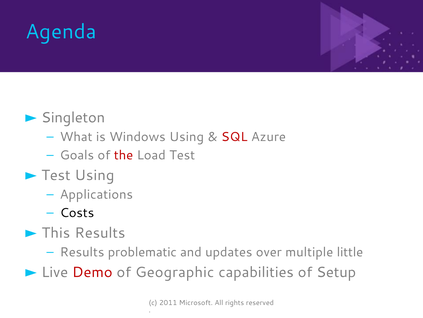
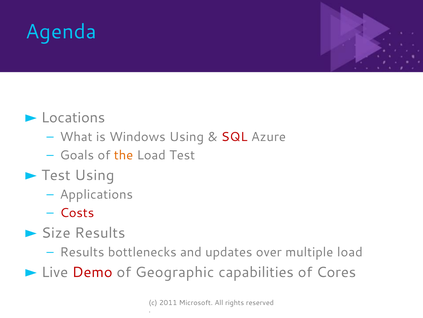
Singleton: Singleton -> Locations (73, 117)
the colour: red -> orange (124, 155)
Costs colour: black -> red (77, 212)
This: This -> Size (56, 232)
problematic: problematic -> bottlenecks (142, 252)
multiple little: little -> load (350, 252)
Setup: Setup -> Cores (336, 272)
